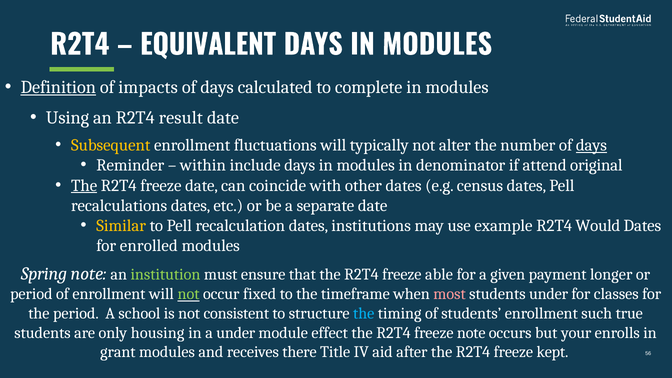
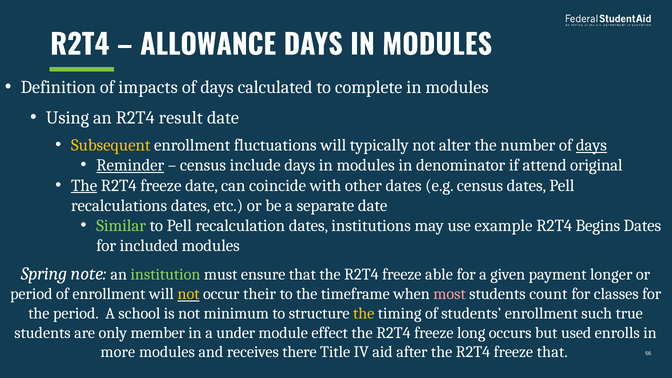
EQUIVALENT: EQUIVALENT -> ALLOWANCE (208, 45)
Definition underline: present -> none (58, 87)
Reminder underline: none -> present (130, 165)
within: within -> census (203, 165)
Similar colour: yellow -> light green (121, 226)
Would: Would -> Begins (598, 226)
enrolled: enrolled -> included (149, 246)
not colour: light green -> yellow (189, 294)
fixed: fixed -> their (260, 294)
students under: under -> count (548, 294)
consistent: consistent -> minimum (236, 313)
the colour: light blue -> yellow (364, 313)
housing: housing -> member (158, 333)
freeze note: note -> long (471, 333)
your: your -> used (576, 333)
grant: grant -> more (118, 352)
freeze kept: kept -> that (552, 352)
